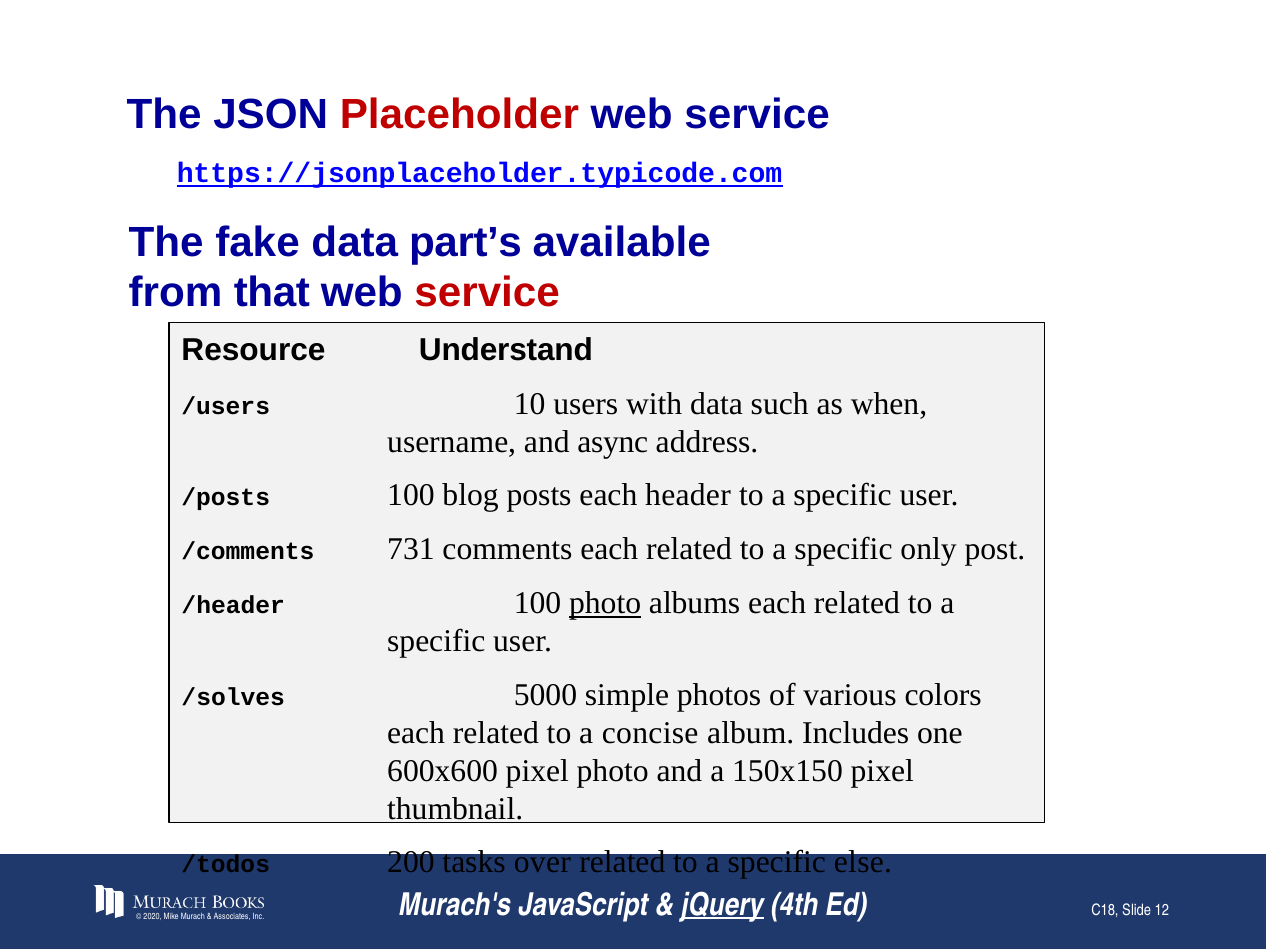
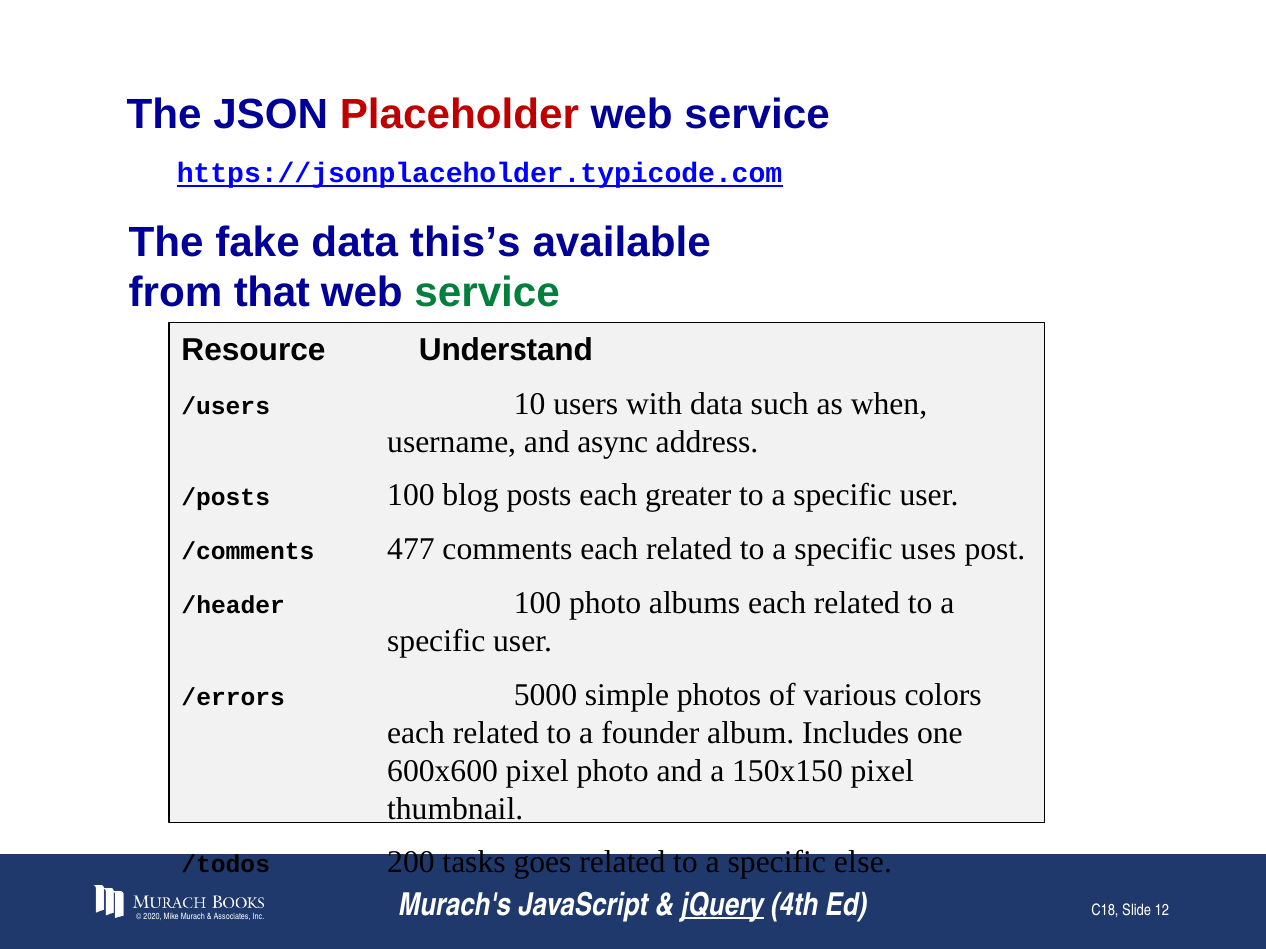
part’s: part’s -> this’s (465, 242)
service colour: red -> green (487, 293)
header: header -> greater (688, 496)
731: 731 -> 477 (411, 550)
only: only -> uses (928, 550)
photo underline: present -> none (605, 603)
/solves: /solves -> /errors (233, 698)
concise: concise -> founder (650, 733)
over: over -> goes (543, 863)
